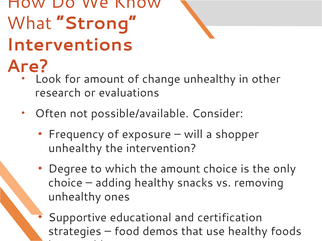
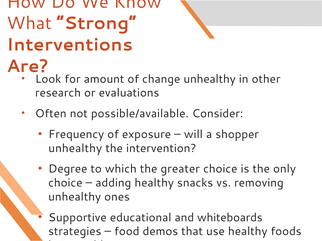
the amount: amount -> greater (180, 169)
certification: certification -> whiteboards (230, 218)
